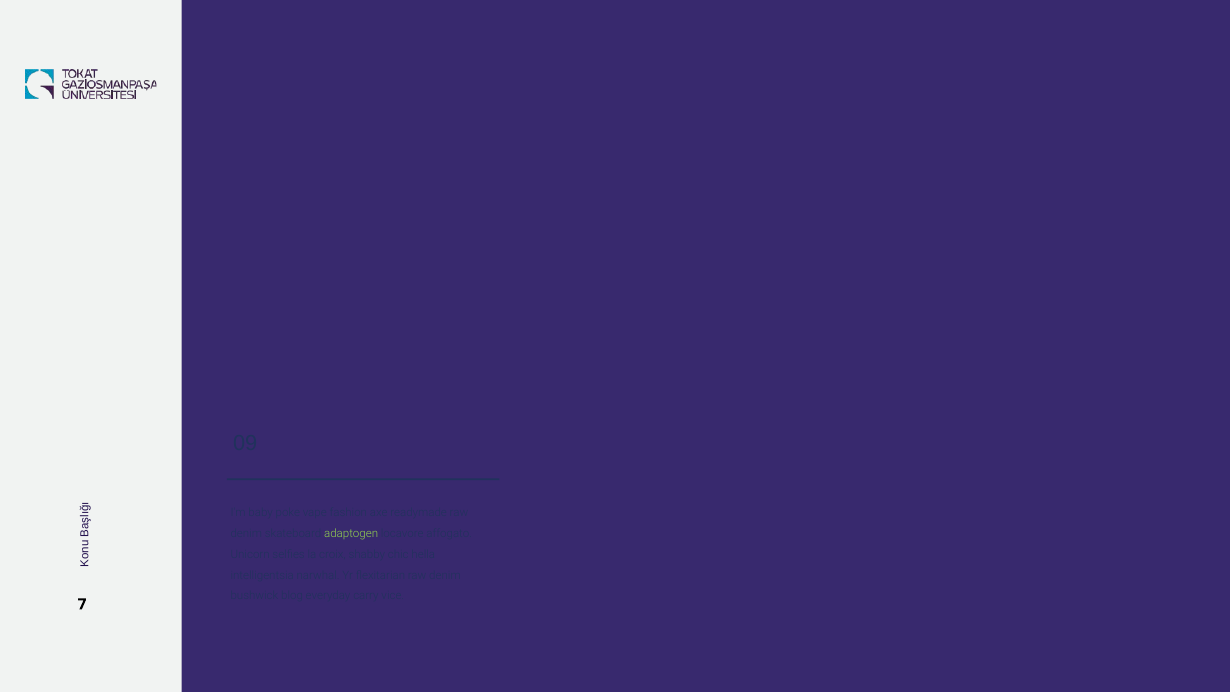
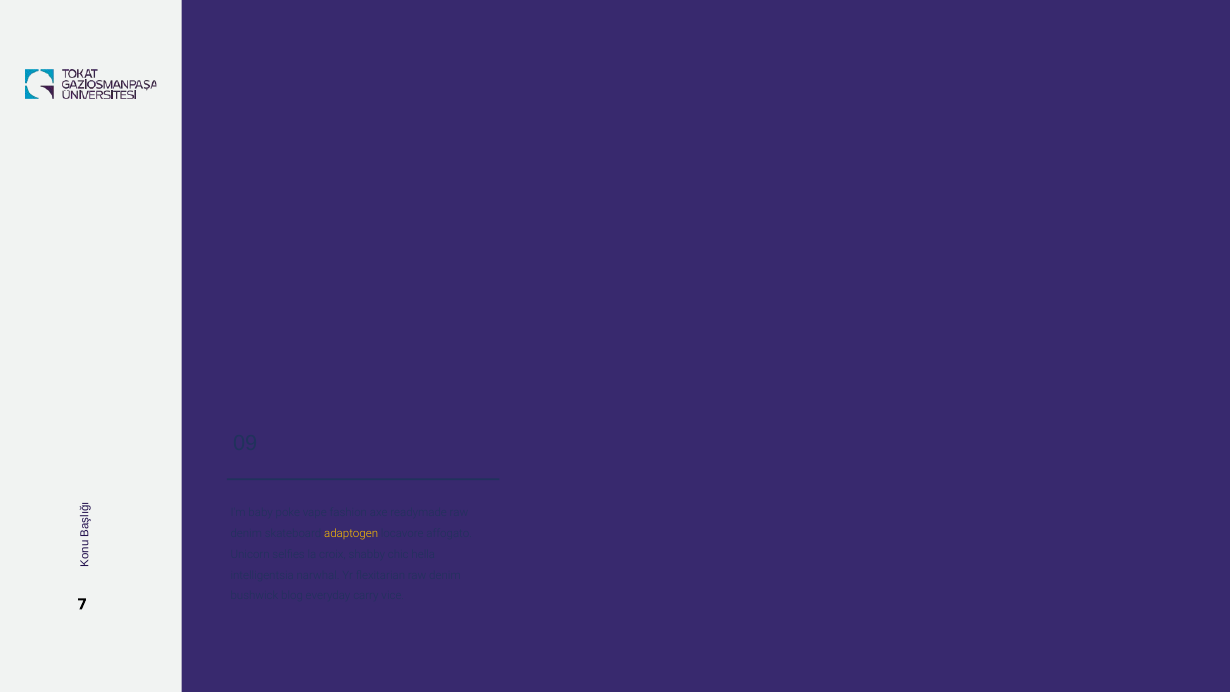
adaptogen colour: light green -> yellow (351, 534)
